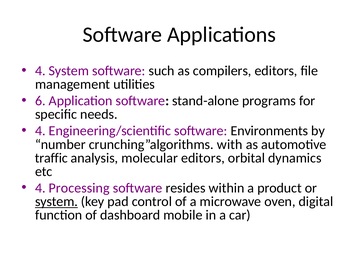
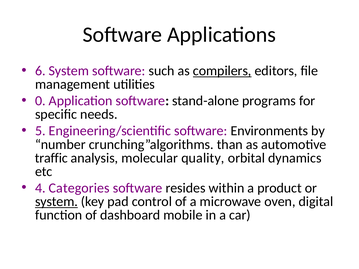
4: 4 -> 6 (40, 71)
compilers underline: none -> present (222, 71)
6: 6 -> 0 (40, 101)
4: 4 -> 5 (40, 131)
with: with -> than (230, 145)
molecular editors: editors -> quality (203, 158)
Processing: Processing -> Categories (79, 188)
